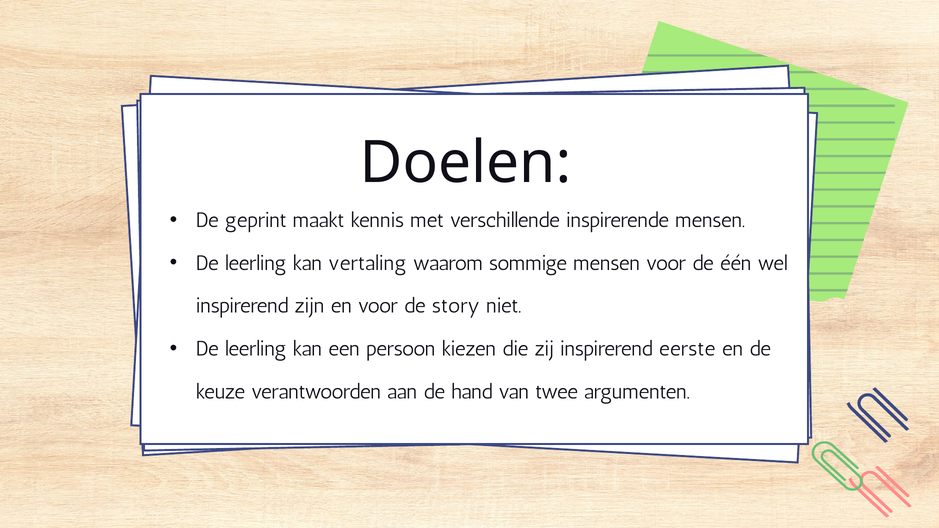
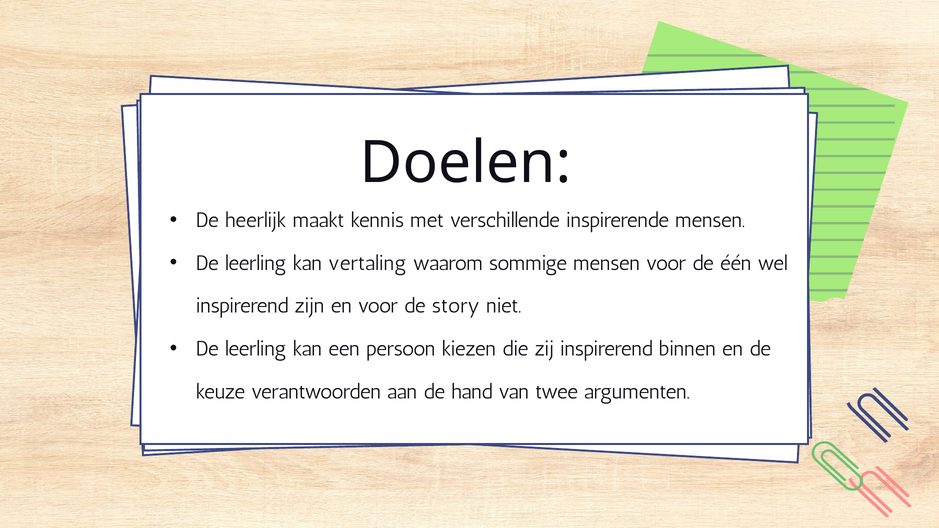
geprint: geprint -> heerlijk (256, 220)
eerste: eerste -> binnen (687, 349)
